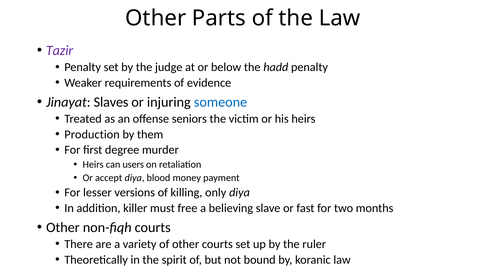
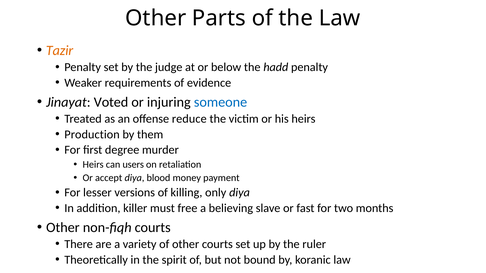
Tazir colour: purple -> orange (60, 50)
Slaves: Slaves -> Voted (111, 102)
seniors: seniors -> reduce (189, 119)
